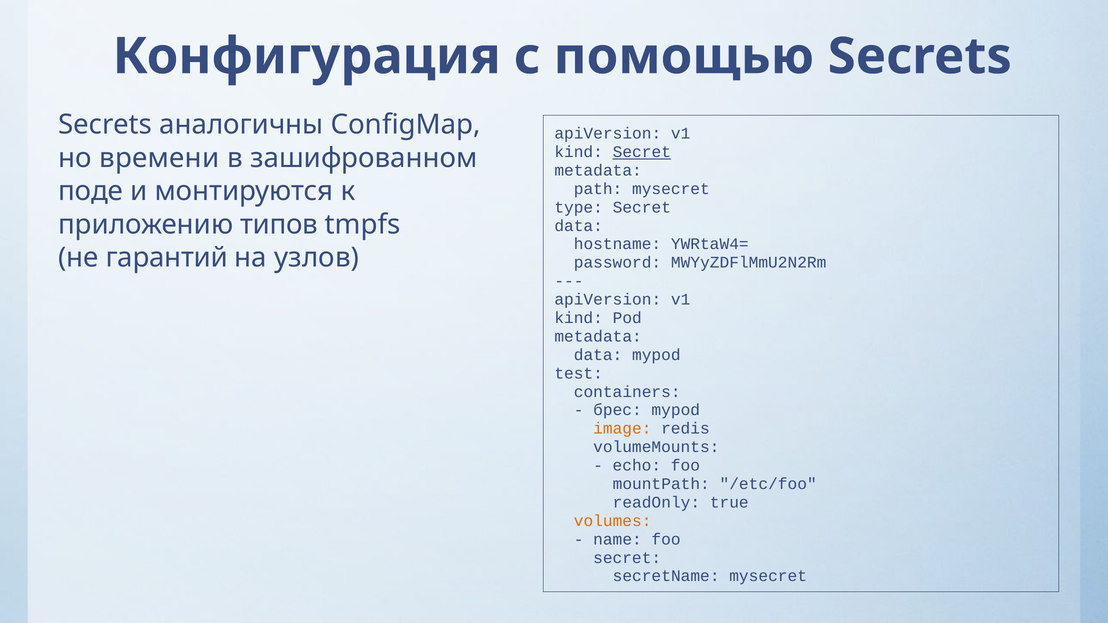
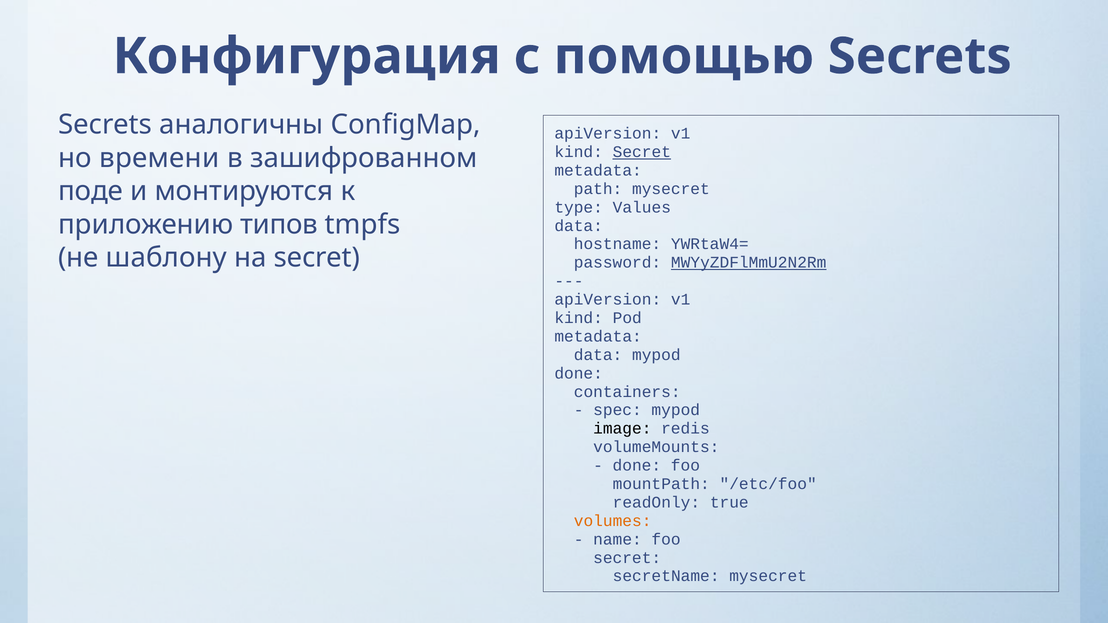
type Secret: Secret -> Values (642, 207)
гарантий: гарантий -> шаблону (166, 258)
на узлов: узлов -> secret (317, 258)
MWYyZDFlMmU2N2Rm underline: none -> present (749, 263)
test: test -> done (579, 373)
бpec: бpec -> spec (617, 410)
image colour: orange -> black (622, 429)
echo: echo -> done (637, 466)
